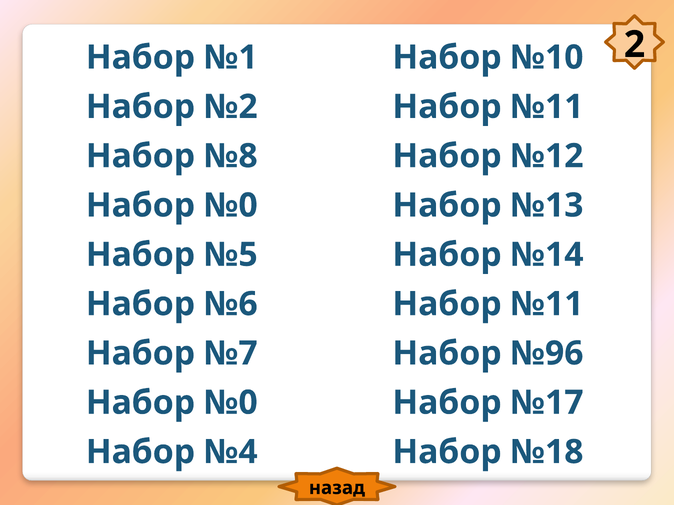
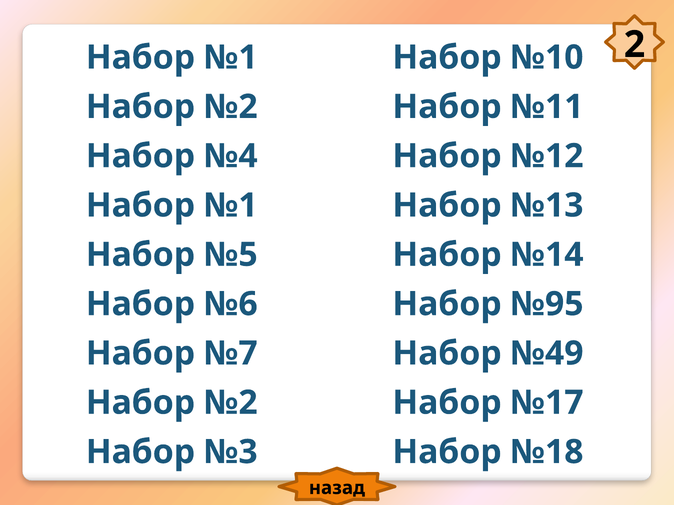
№8: №8 -> №4 (231, 156)
№0: №0 -> №1 (231, 206)
№11: №11 -> №95 (547, 304)
№96: №96 -> №49 (547, 354)
№0: №0 -> №2 (231, 403)
№4: №4 -> №3 (231, 452)
